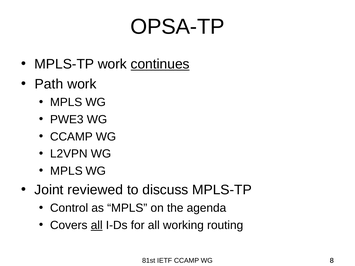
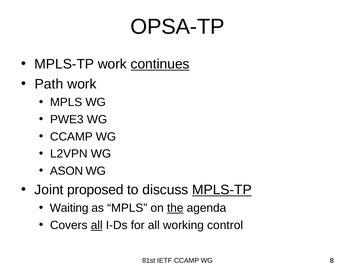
MPLS: MPLS -> ASON (66, 171)
reviewed: reviewed -> proposed (95, 190)
MPLS-TP underline: none -> present (222, 190)
Control: Control -> Waiting (69, 208)
the underline: none -> present (175, 208)
routing: routing -> control (225, 225)
